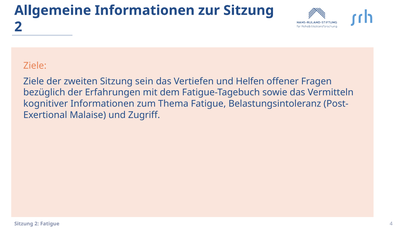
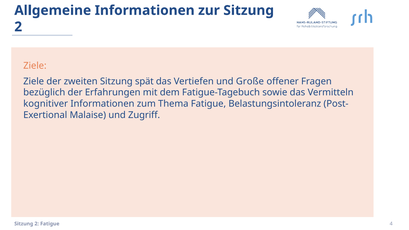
sein: sein -> spät (144, 81)
Helfen: Helfen -> Große (250, 81)
